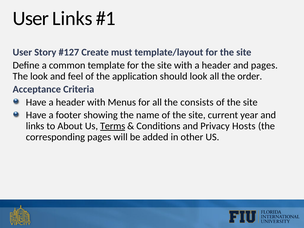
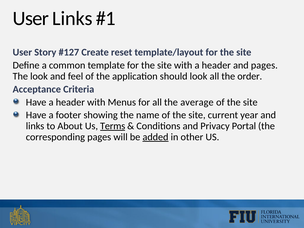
must: must -> reset (122, 52)
consists: consists -> average (197, 102)
Hosts: Hosts -> Portal (244, 126)
added underline: none -> present (155, 137)
